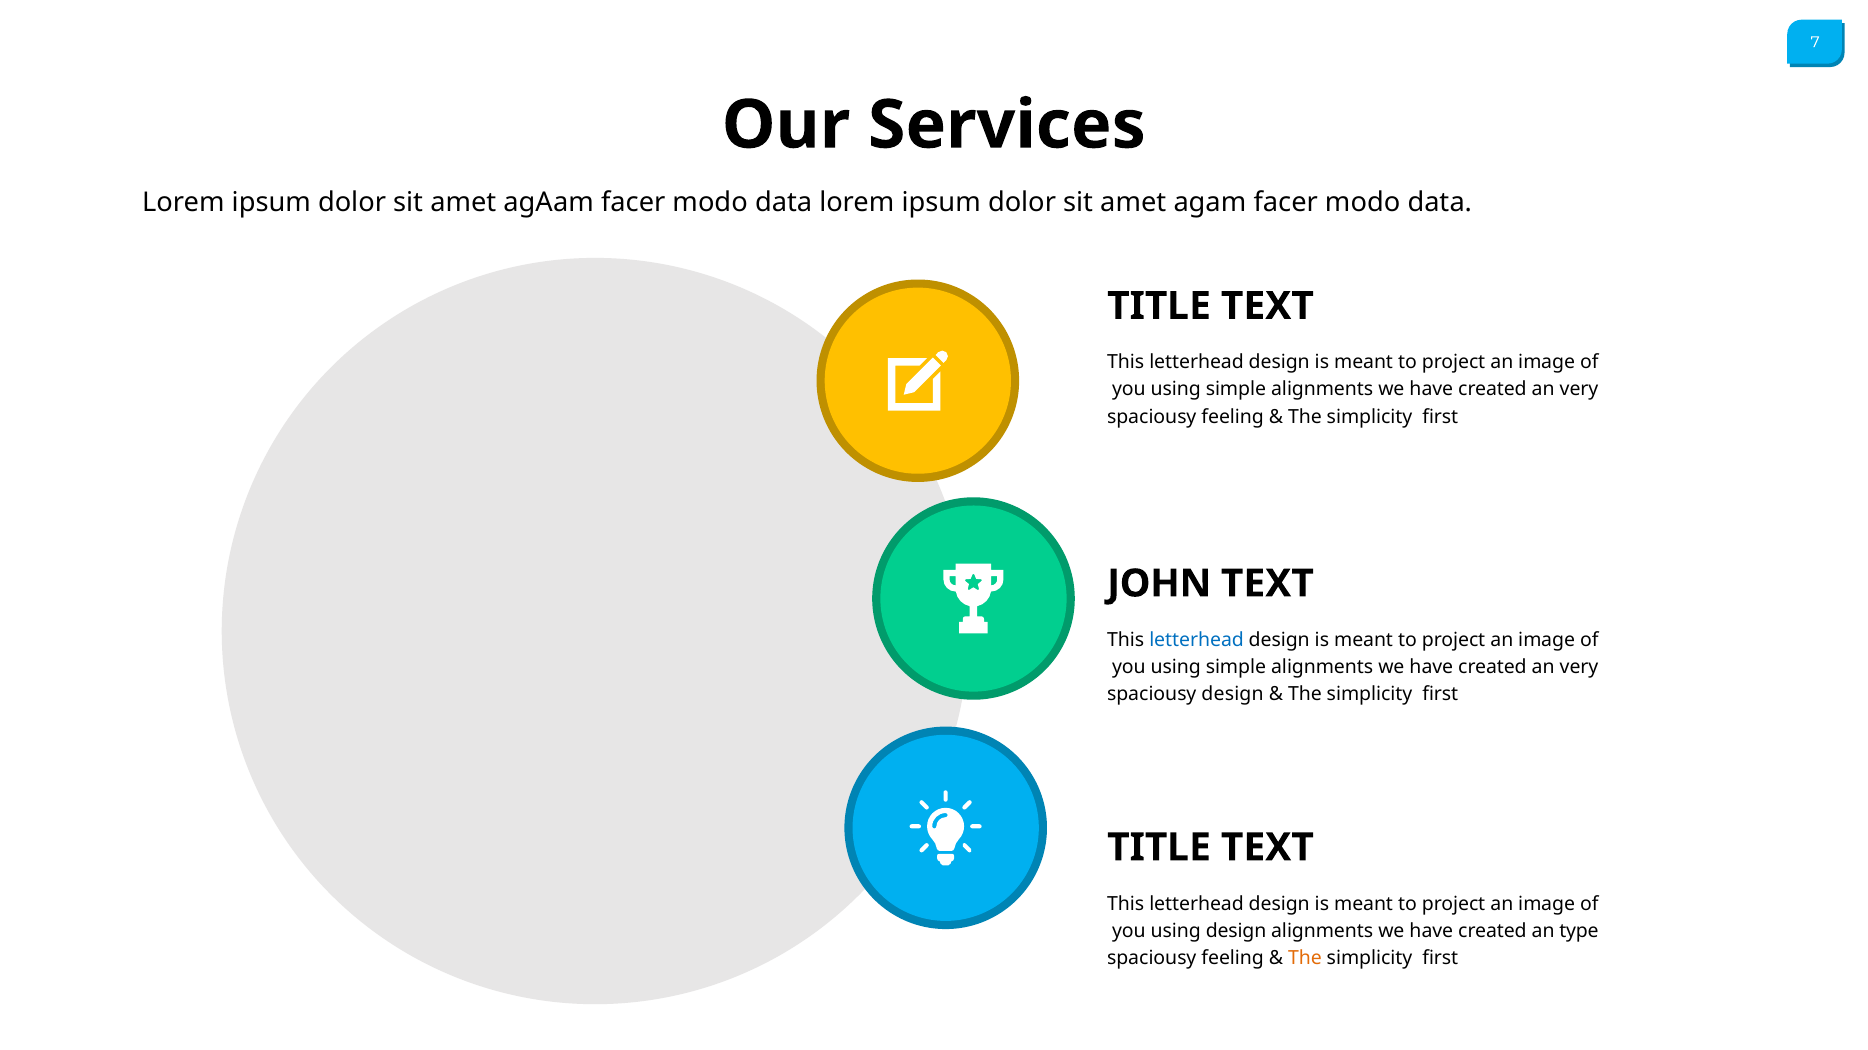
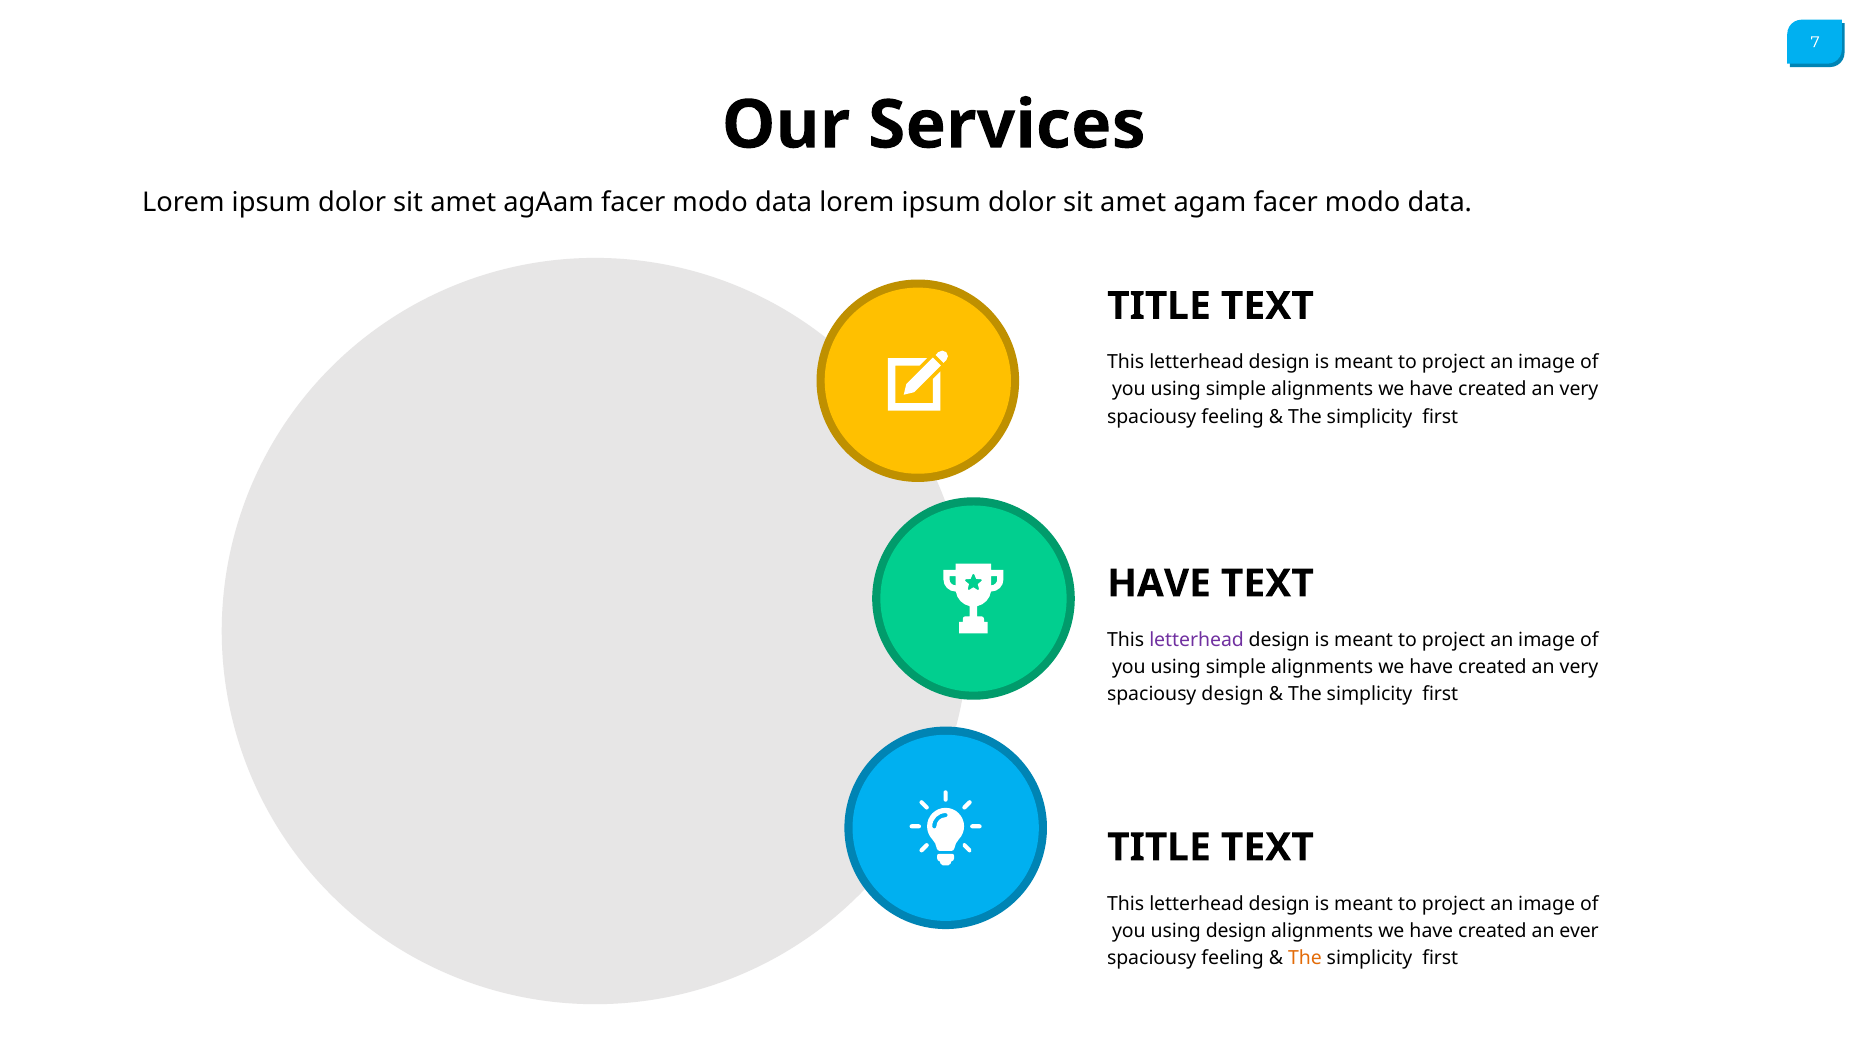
JOHN: JOHN -> HAVE (1159, 584)
letterhead colour: blue -> purple (1197, 640)
type: type -> ever (1579, 932)
